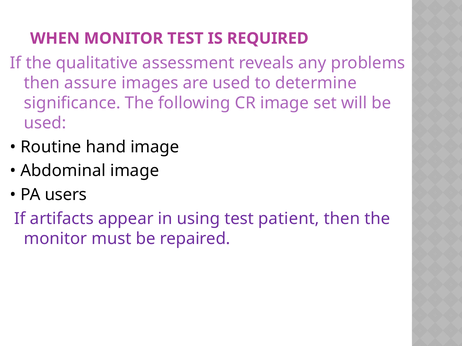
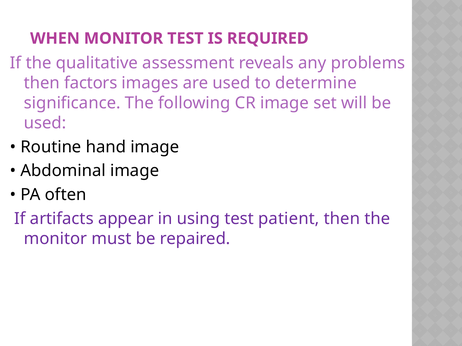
assure: assure -> factors (91, 83)
users: users -> often (66, 195)
